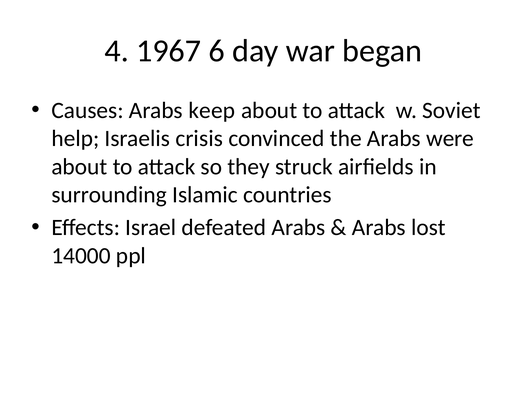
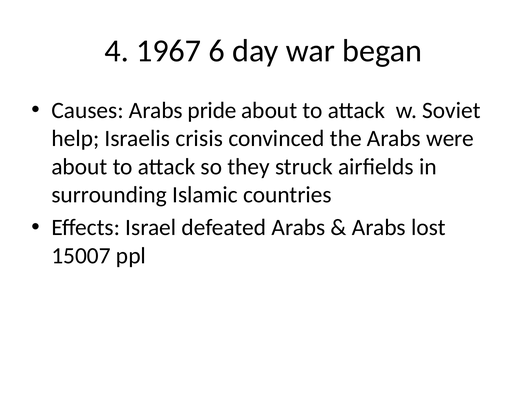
keep: keep -> pride (212, 111)
14000: 14000 -> 15007 (81, 256)
